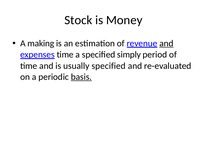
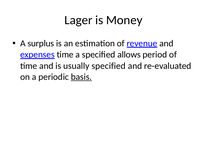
Stock: Stock -> Lager (78, 20)
making: making -> surplus (41, 43)
and underline: present -> none (166, 43)
simply: simply -> allows (129, 55)
